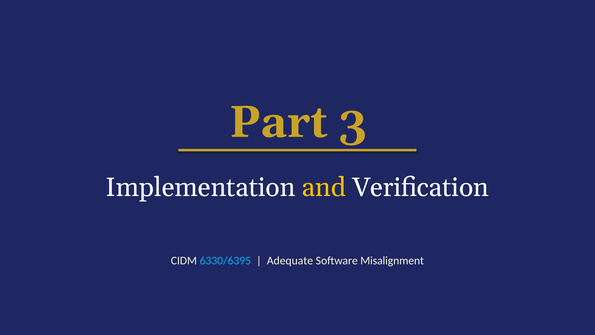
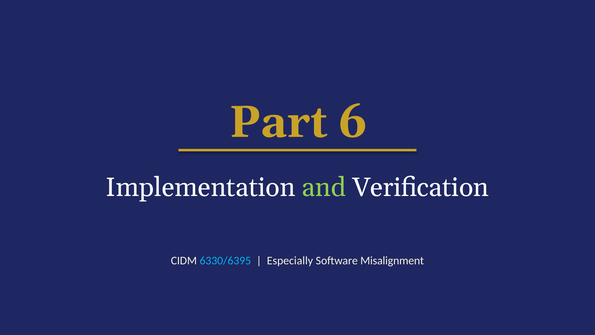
3: 3 -> 6 (353, 122)
and colour: yellow -> light green (324, 187)
Adequate: Adequate -> Especially (290, 261)
